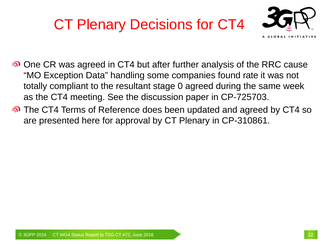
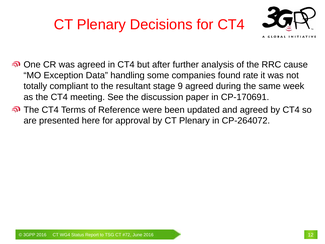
0: 0 -> 9 (180, 86)
CP-725703: CP-725703 -> CP-170691 (245, 97)
does: does -> were (152, 110)
CP-310861: CP-310861 -> CP-264072 (246, 120)
